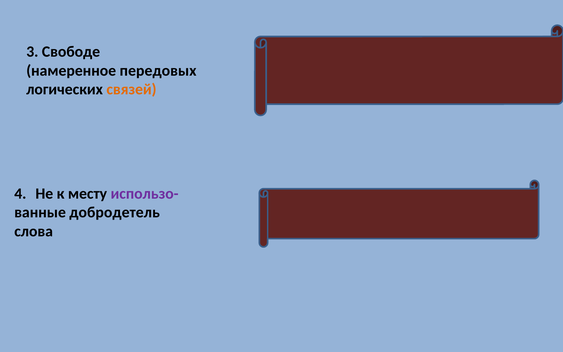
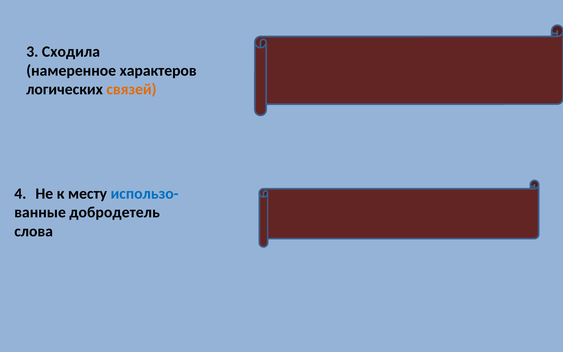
Свободе: Свободе -> Сходила (71, 52)
передовых: передовых -> характеров (158, 71)
использо- colour: purple -> blue (145, 194)
